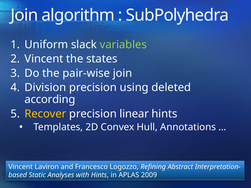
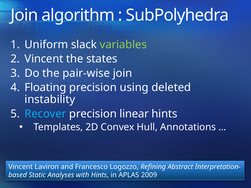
Division: Division -> Floating (45, 88)
according: according -> instability (50, 100)
Recover colour: yellow -> light blue (45, 114)
